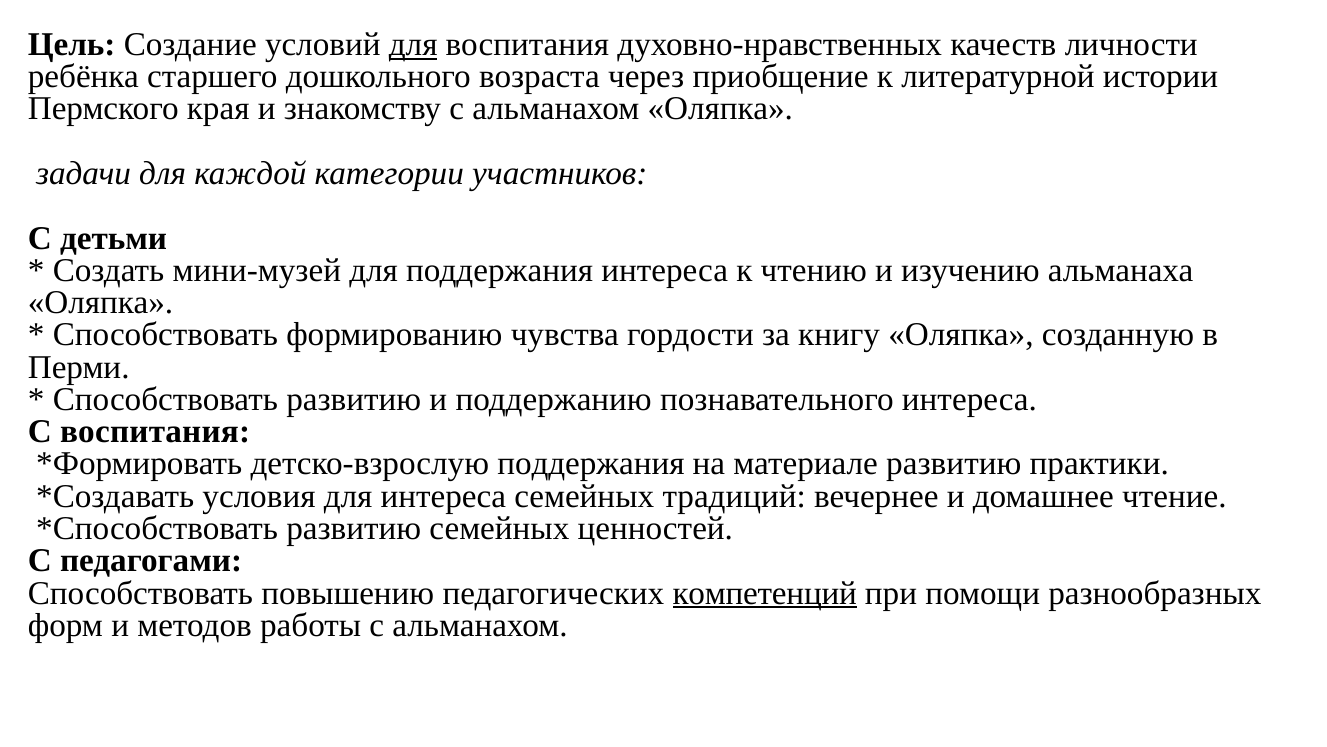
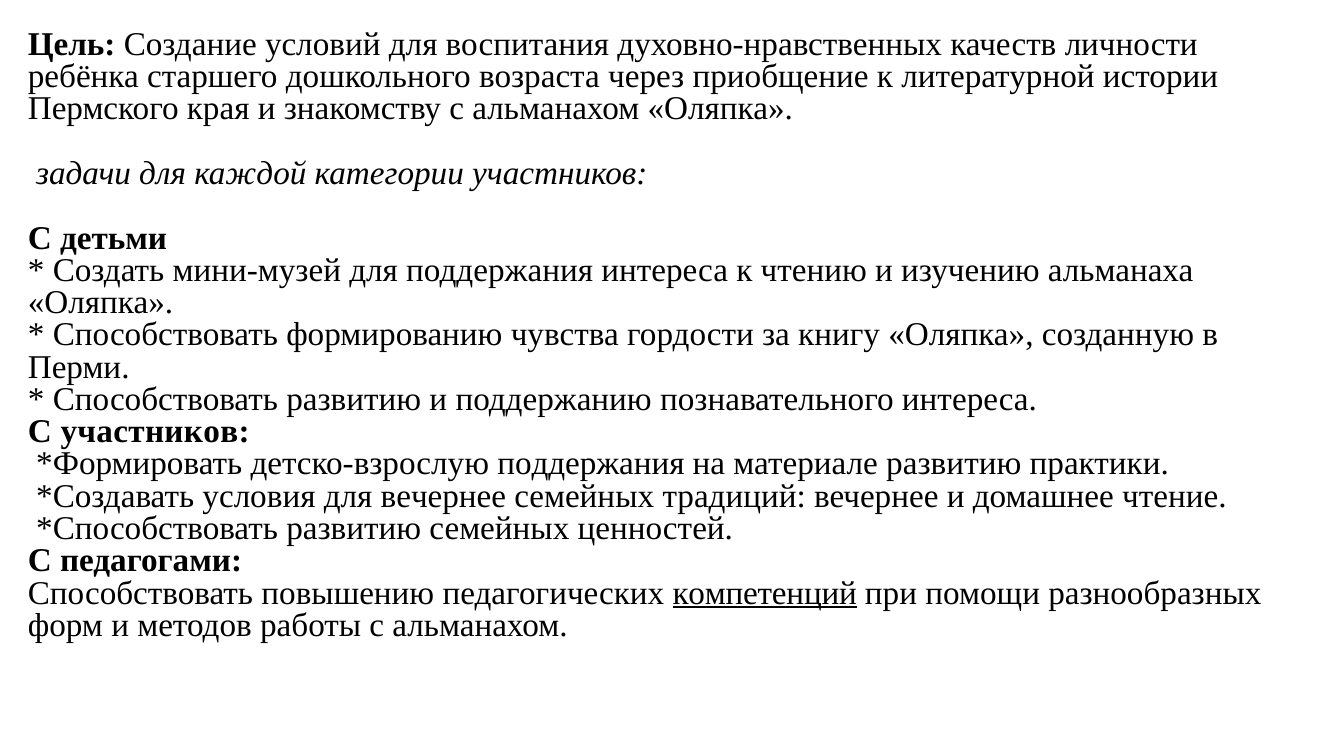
для underline: present -> none (413, 44)
С воспитания: воспитания -> участников (155, 431)
для интереса: интереса -> вечернее (443, 496)
